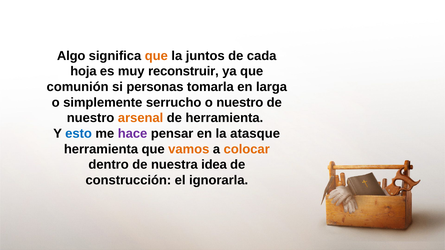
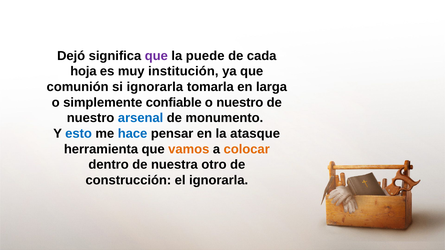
Algo: Algo -> Dejó (71, 56)
que colour: orange -> purple (156, 56)
juntos: juntos -> puede (205, 56)
reconstruir: reconstruir -> institución (183, 71)
si personas: personas -> ignorarla (155, 87)
serrucho: serrucho -> confiable (174, 103)
arsenal colour: orange -> blue (141, 118)
de herramienta: herramienta -> monumento (224, 118)
hace colour: purple -> blue (133, 134)
idea: idea -> otro (214, 165)
